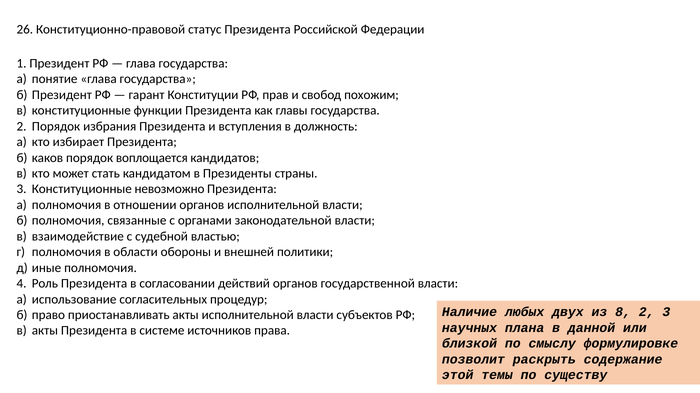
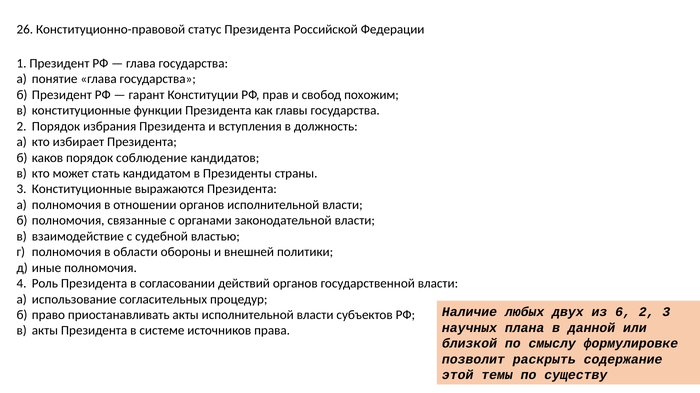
воплощается: воплощается -> соблюдение (152, 158)
невозможно: невозможно -> выражаются (169, 190)
8: 8 -> 6 (623, 313)
